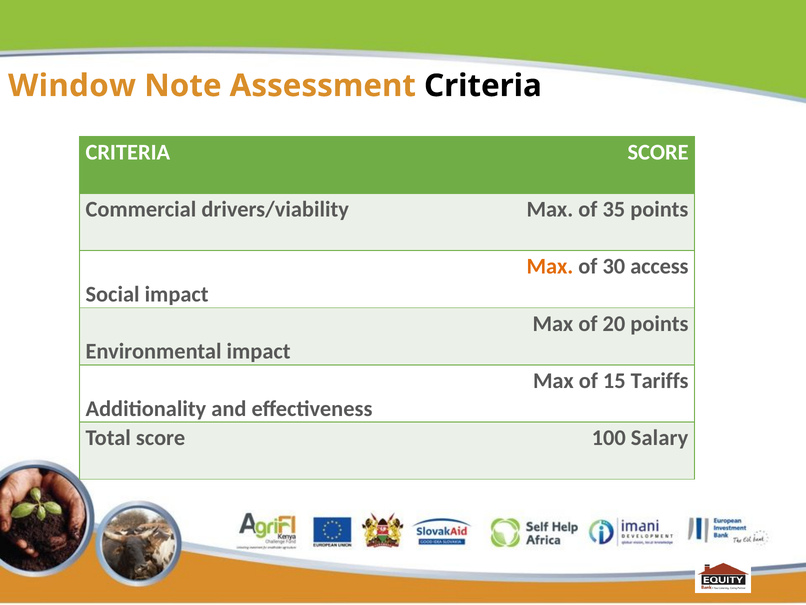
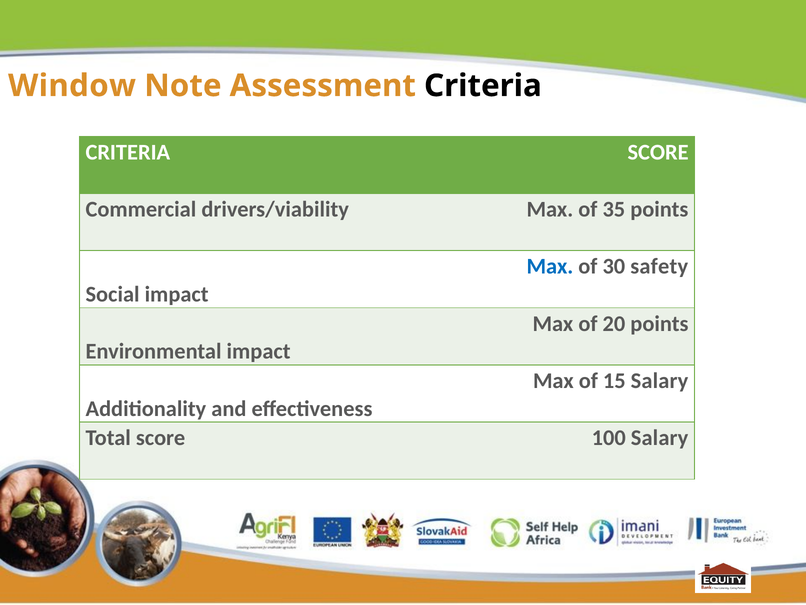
Max colour: orange -> blue (550, 266)
access: access -> safety (659, 266)
15 Tariffs: Tariffs -> Salary (659, 381)
